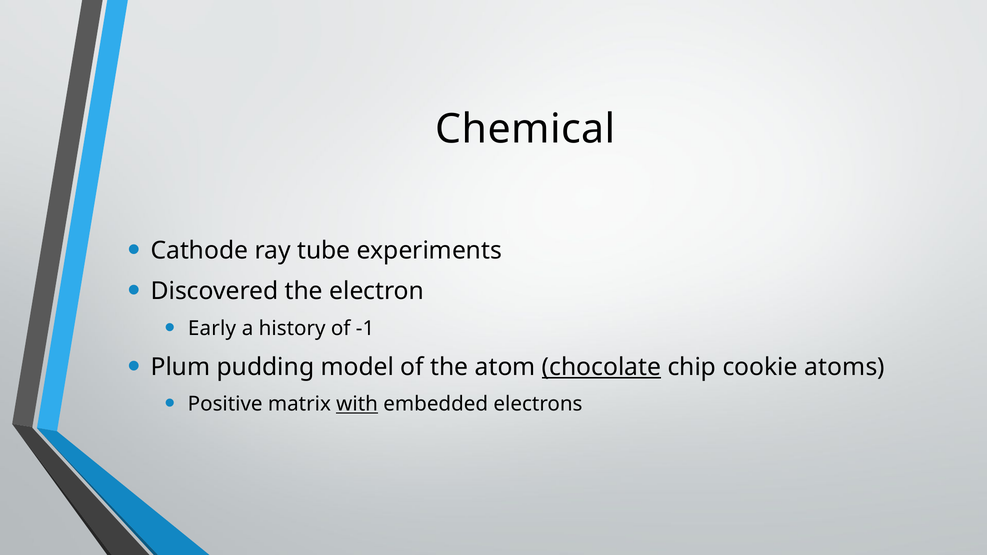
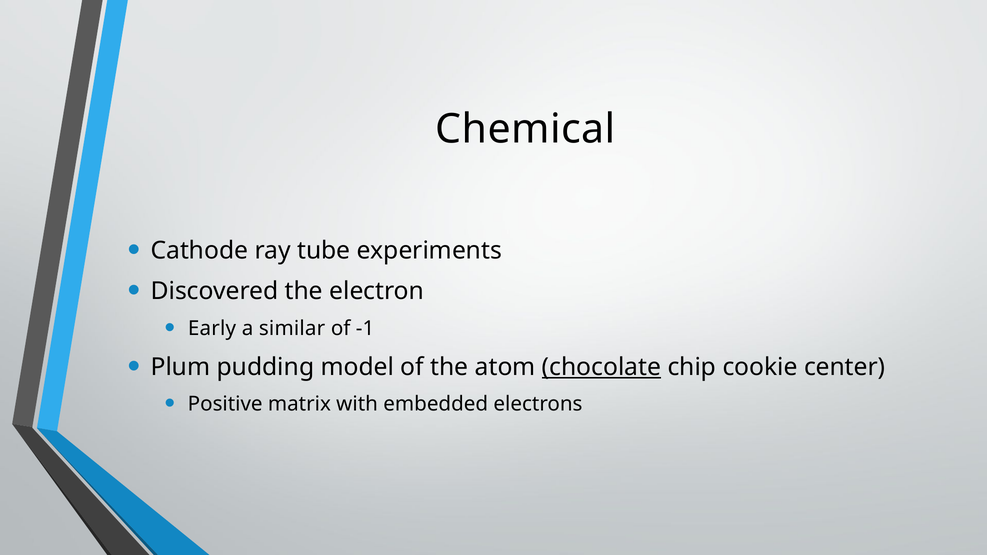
history: history -> similar (292, 329)
atoms: atoms -> center (845, 367)
with underline: present -> none (357, 404)
